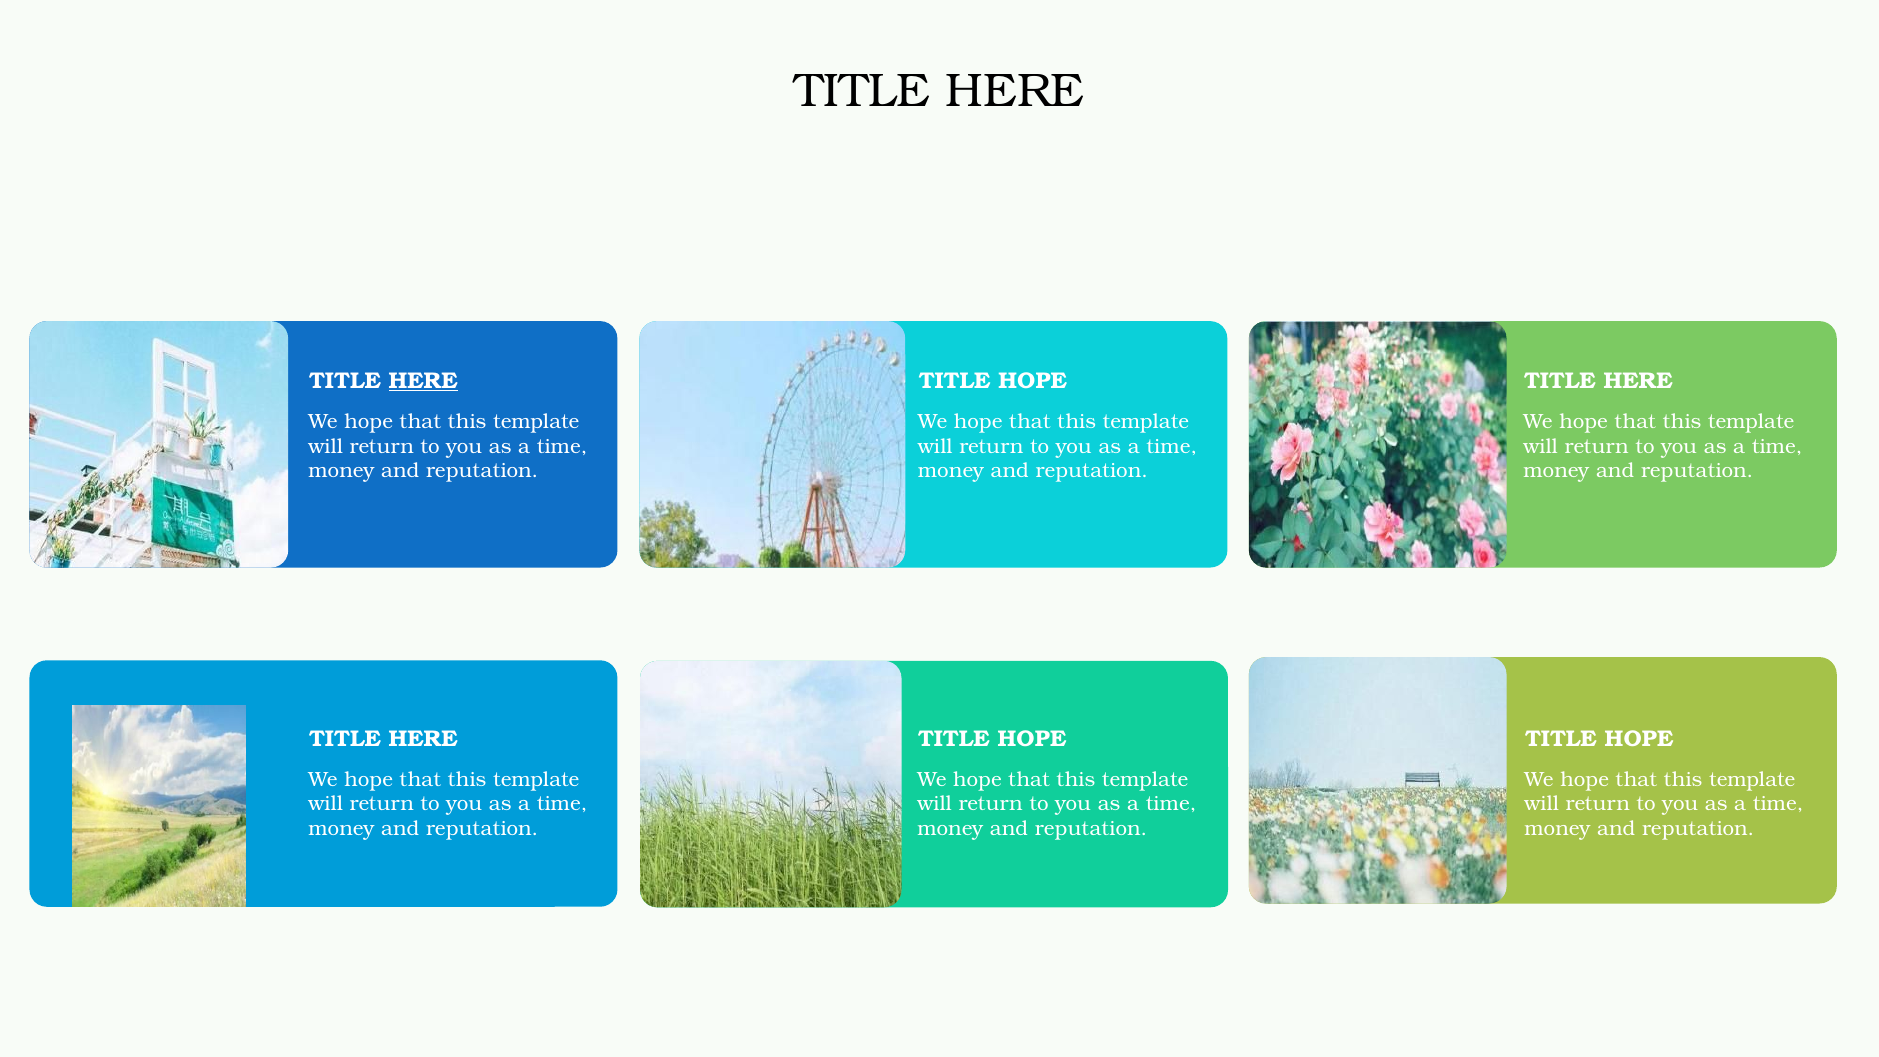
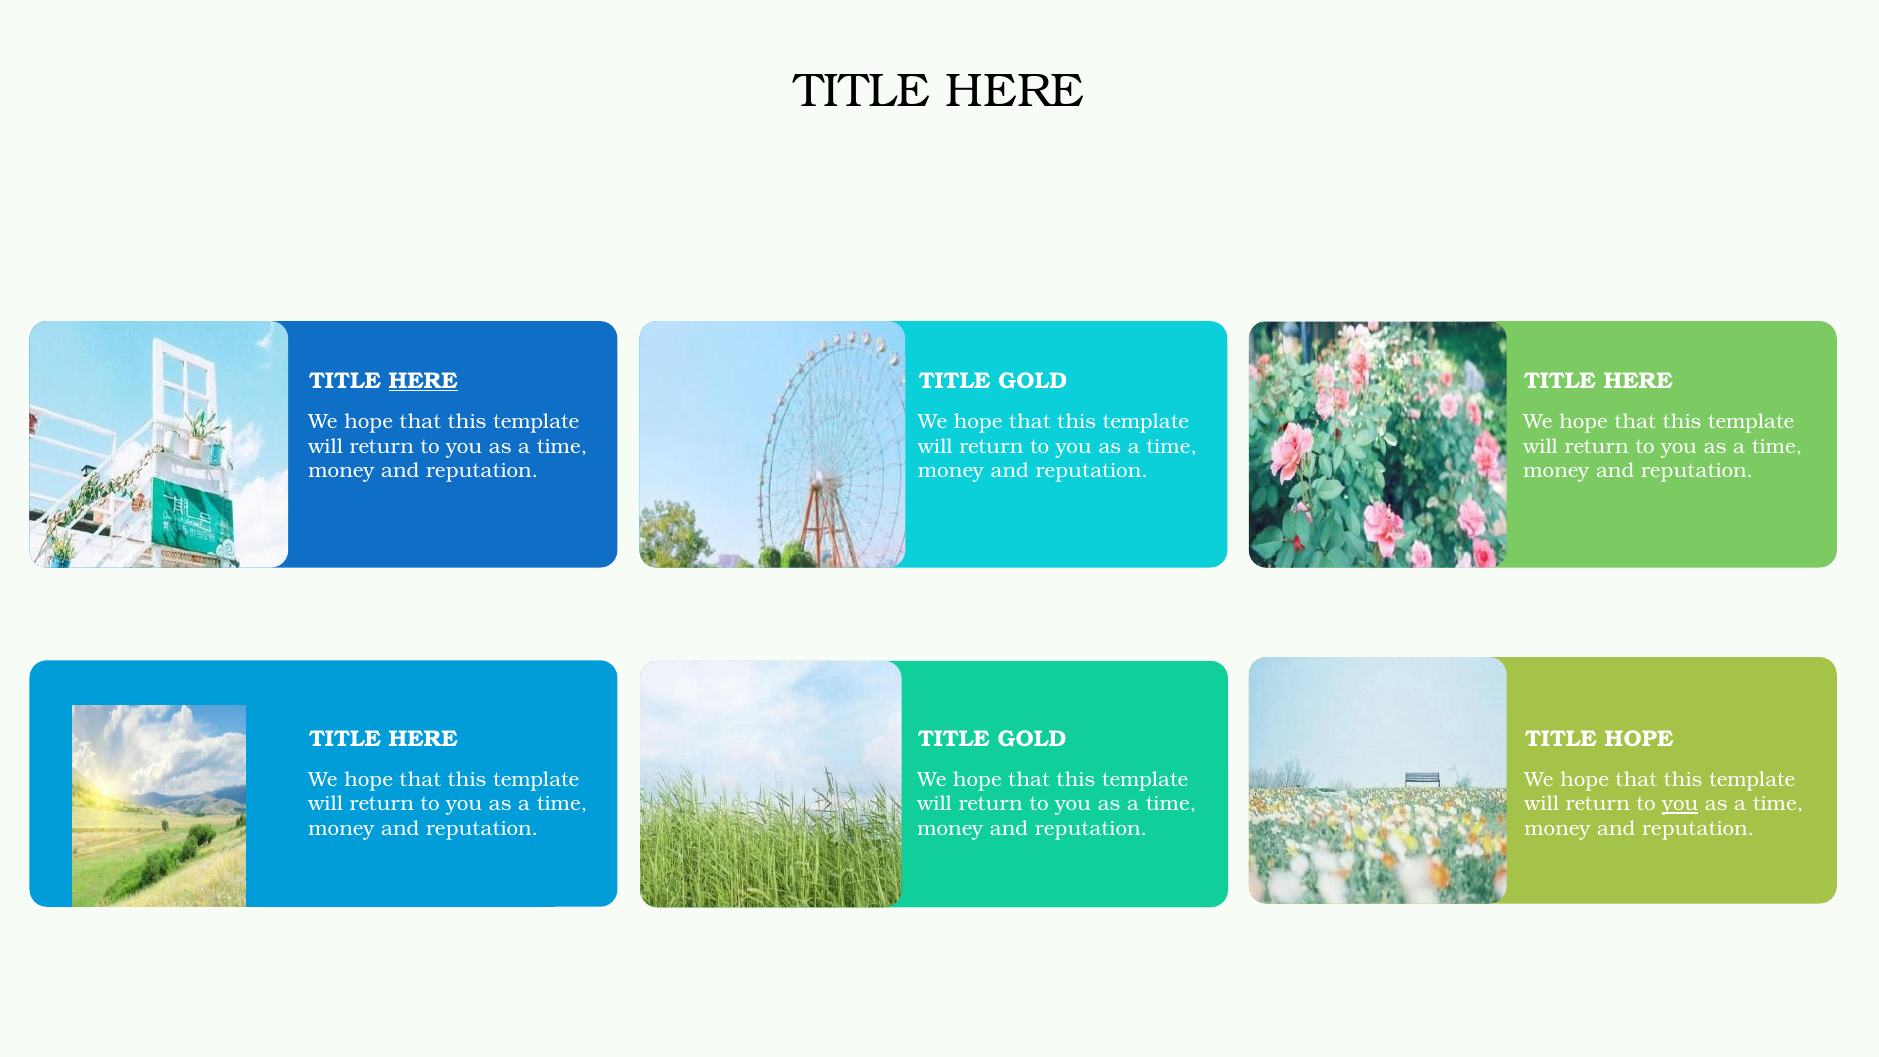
HOPE: HOPE -> GOLD (1033, 381)
HOPE: HOPE -> GOLD (1032, 738)
you underline: none -> present (1680, 804)
